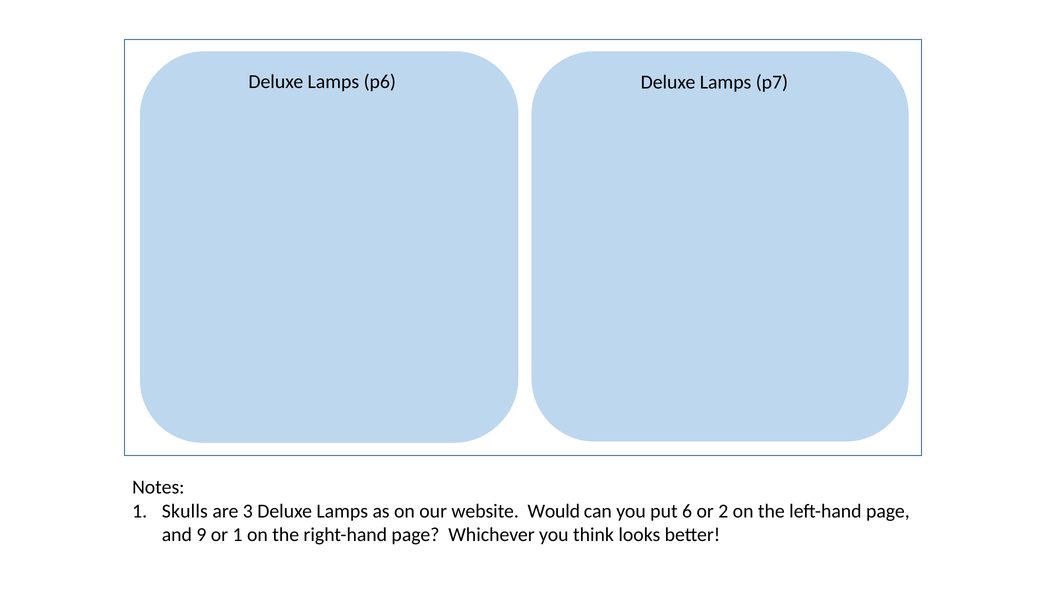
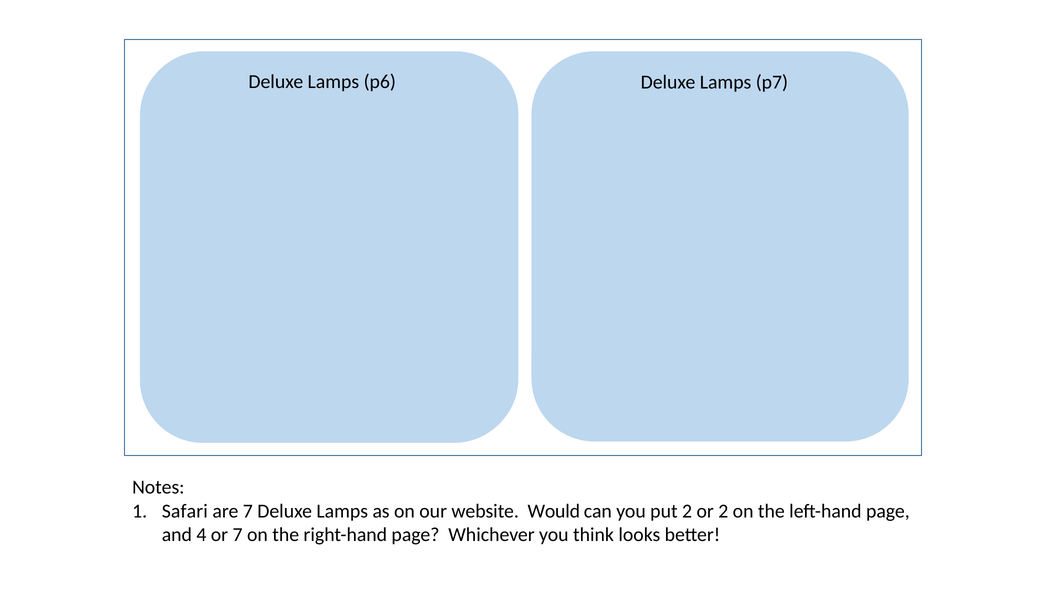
Skulls: Skulls -> Safari (185, 511)
are 3: 3 -> 7 (248, 511)
put 6: 6 -> 2 (687, 511)
9: 9 -> 4 (201, 535)
or 1: 1 -> 7 (238, 535)
